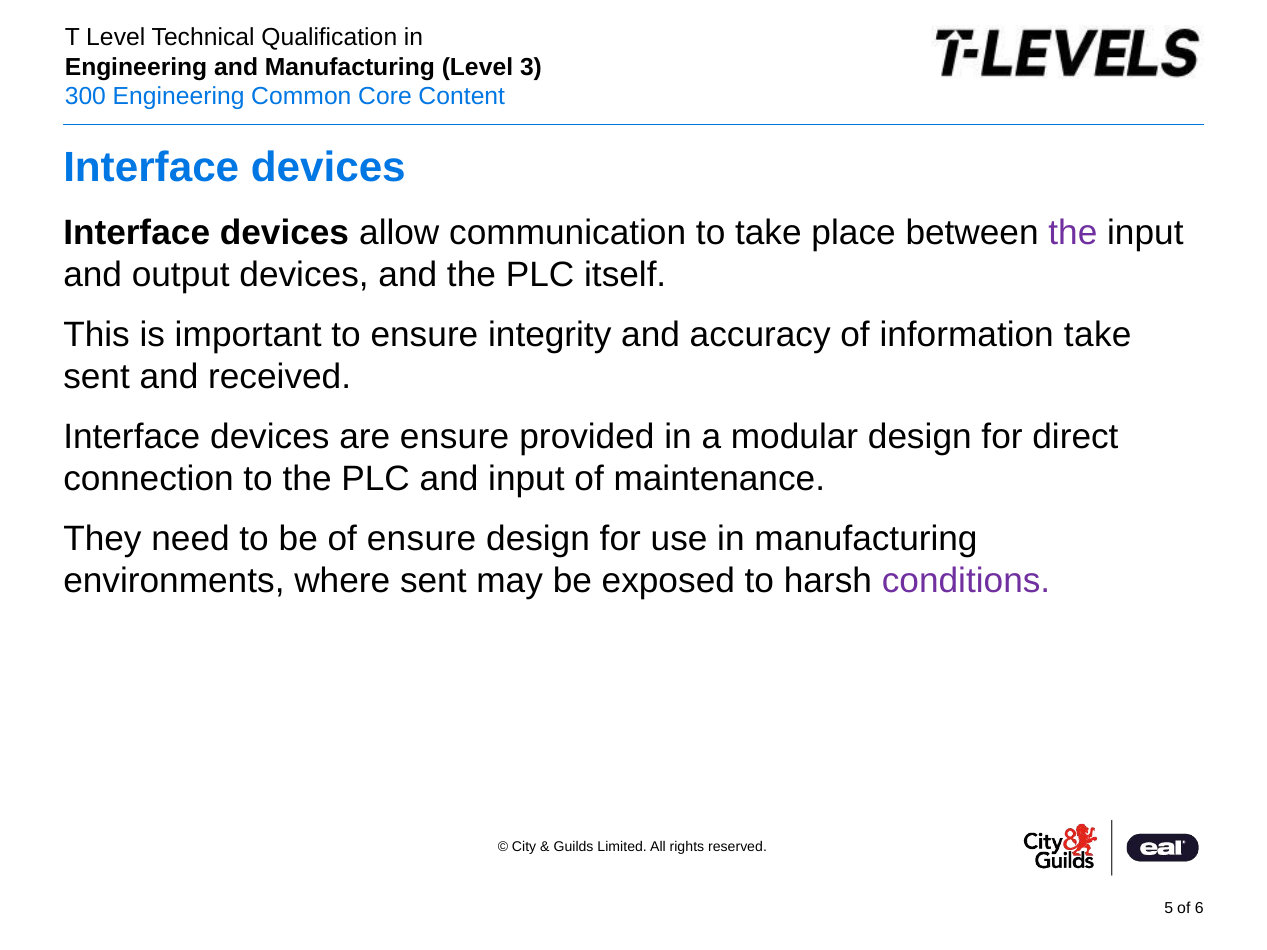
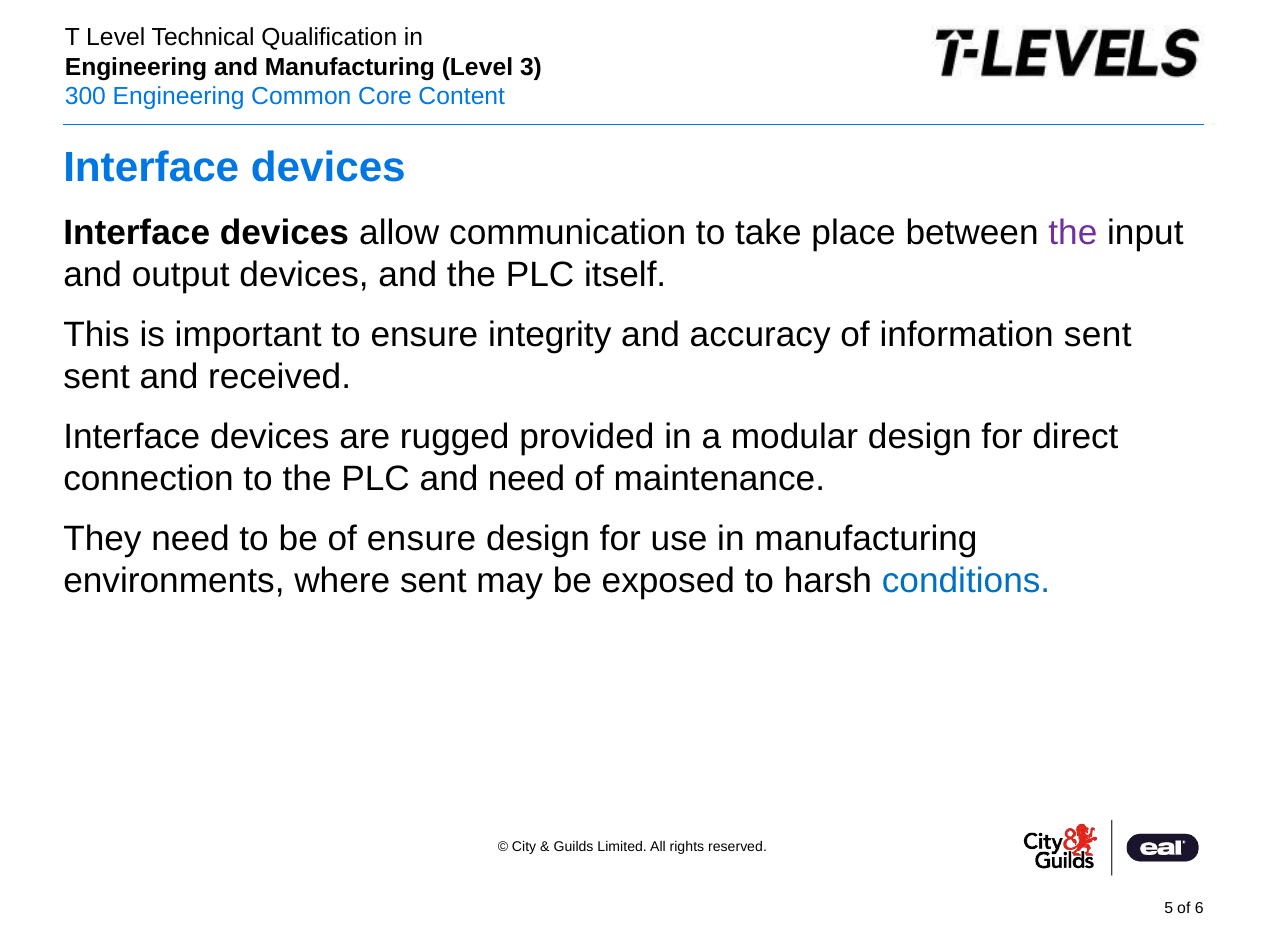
information take: take -> sent (1098, 335)
are ensure: ensure -> rugged (455, 437)
and input: input -> need (527, 479)
conditions colour: purple -> blue (966, 582)
